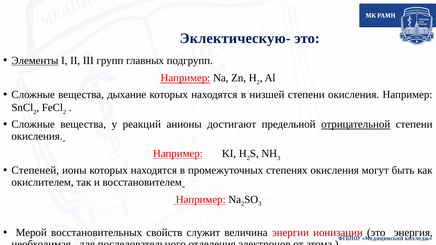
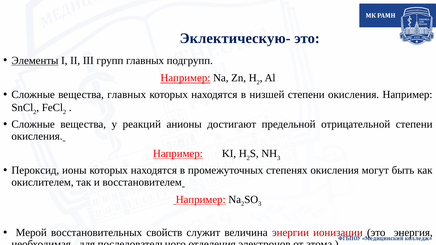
вещества дыхание: дыхание -> главных (127, 95)
отрицательной underline: present -> none (356, 124)
Степеней: Степеней -> Пероксид (35, 170)
